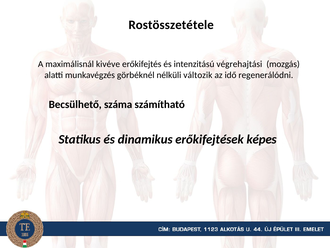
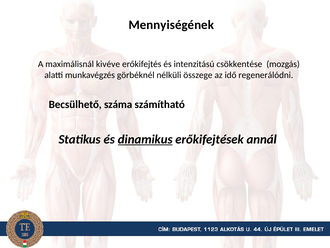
Rostösszetétele: Rostösszetétele -> Mennyiségének (171, 25)
végrehajtási: végrehajtási -> csökkentése (239, 64)
változik: változik -> összege (198, 75)
dinamikus underline: none -> present (145, 139)
képes: képes -> annál (262, 139)
